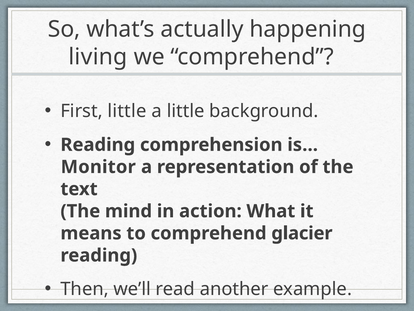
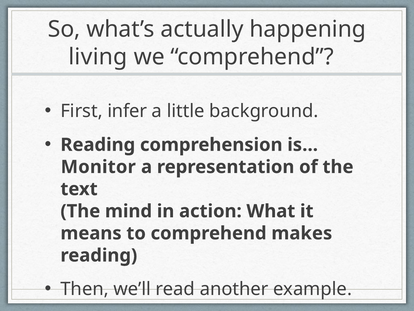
First little: little -> infer (127, 111)
glacier: glacier -> makes (302, 233)
